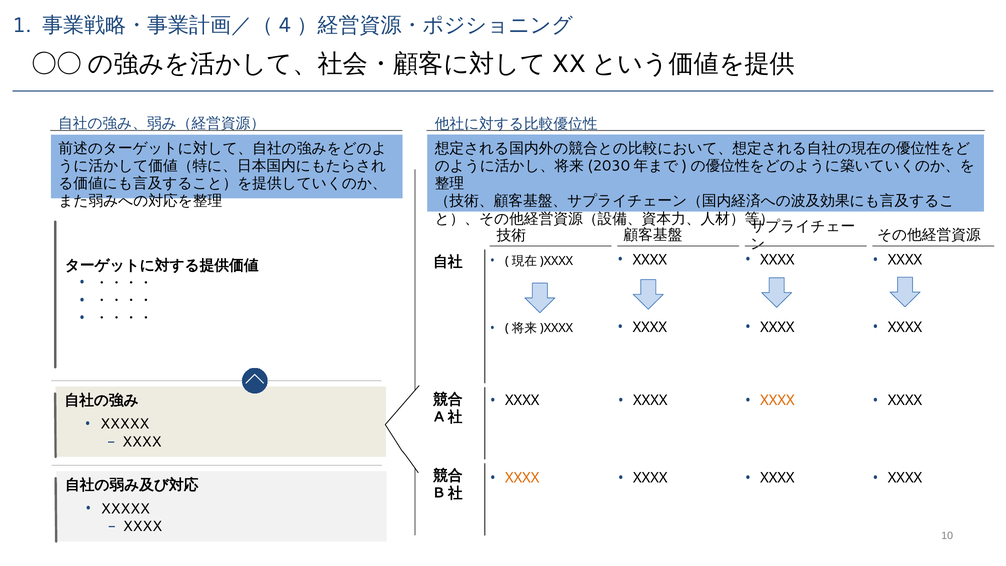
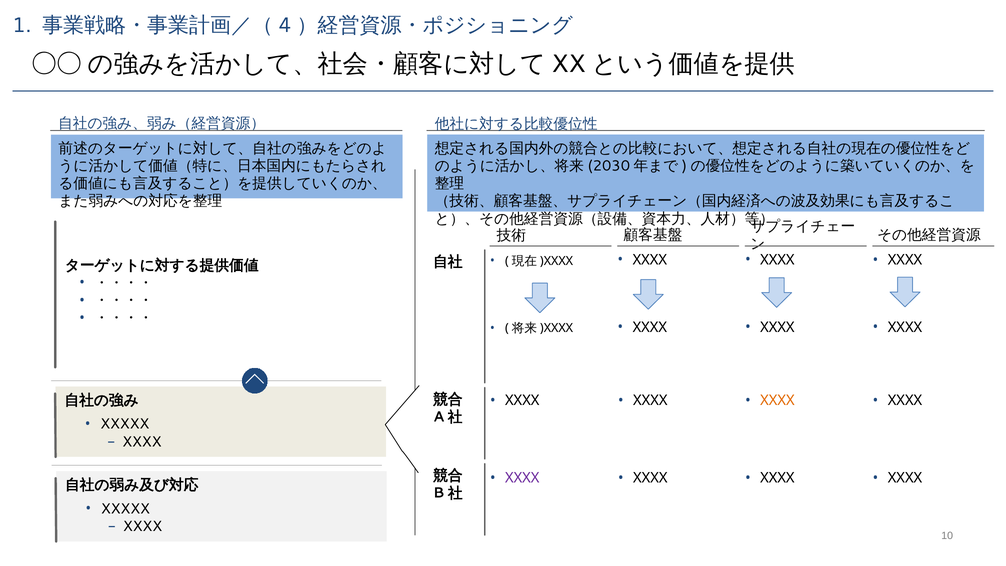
XXXX colour: orange -> purple (522, 478)
